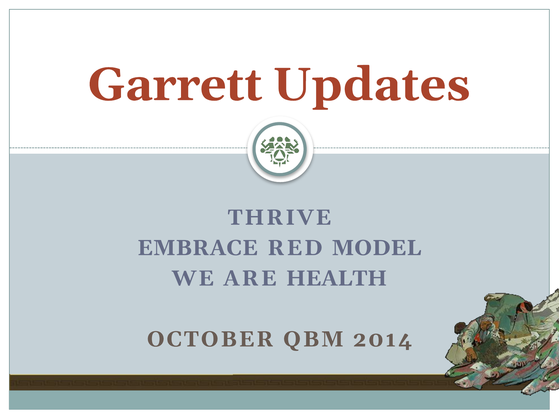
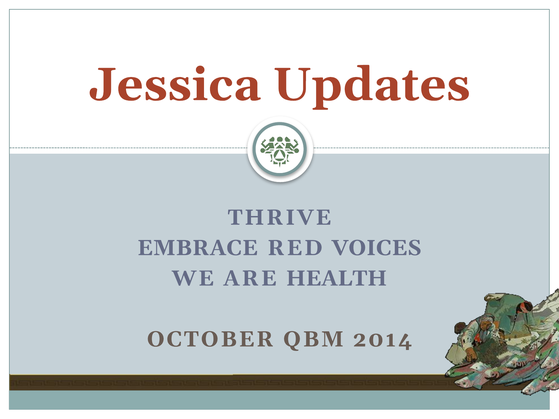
Garrett: Garrett -> Jessica (175, 85)
MODEL: MODEL -> VOICES (377, 248)
